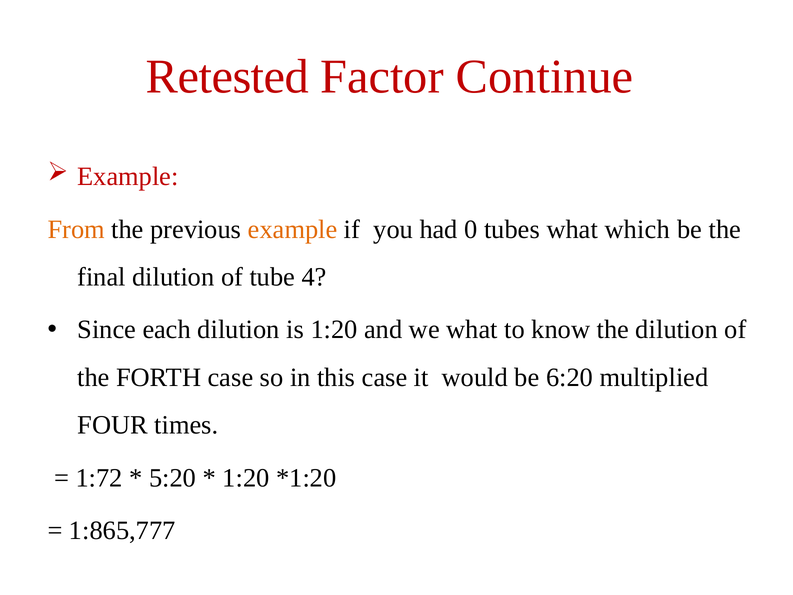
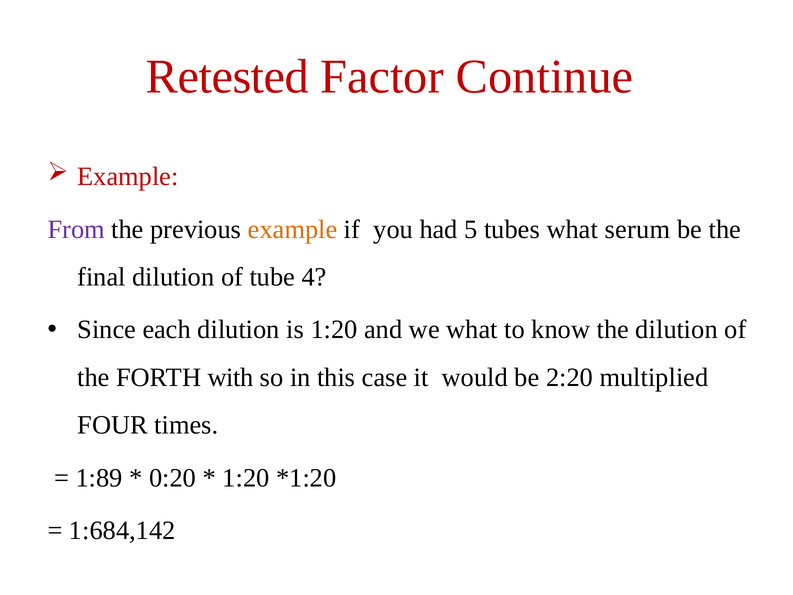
From colour: orange -> purple (76, 229)
0: 0 -> 5 (471, 229)
which: which -> serum (637, 229)
FORTH case: case -> with (231, 377)
6:20: 6:20 -> 2:20 (570, 377)
1:72: 1:72 -> 1:89 (99, 478)
5:20: 5:20 -> 0:20 (173, 478)
1:865,777: 1:865,777 -> 1:684,142 (122, 530)
